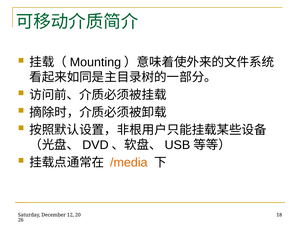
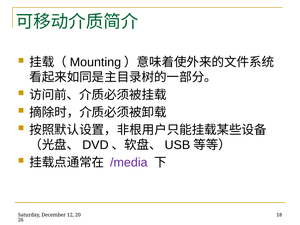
/media colour: orange -> purple (129, 162)
